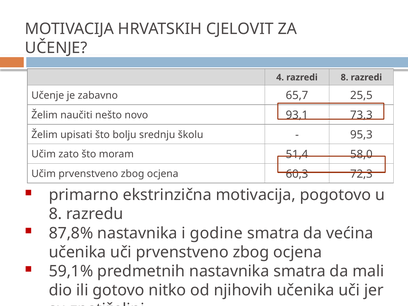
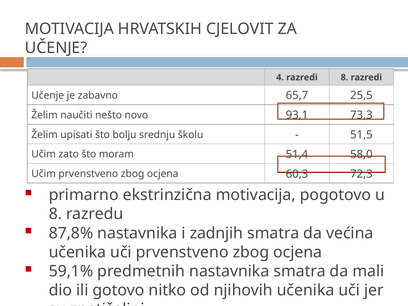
95,3: 95,3 -> 51,5 (361, 135)
godine: godine -> zadnjih (216, 233)
